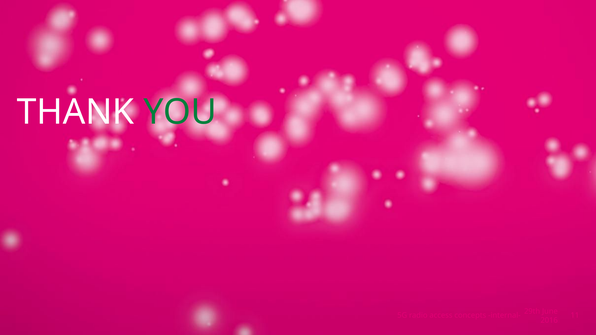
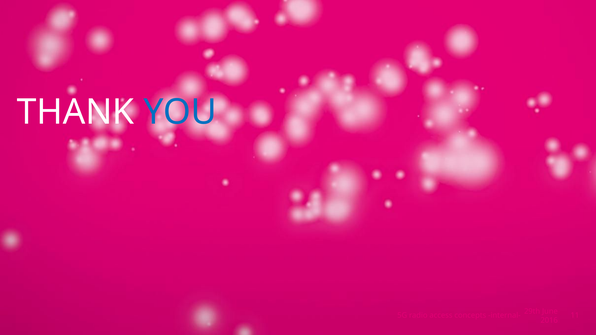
YOU colour: green -> blue (180, 112)
